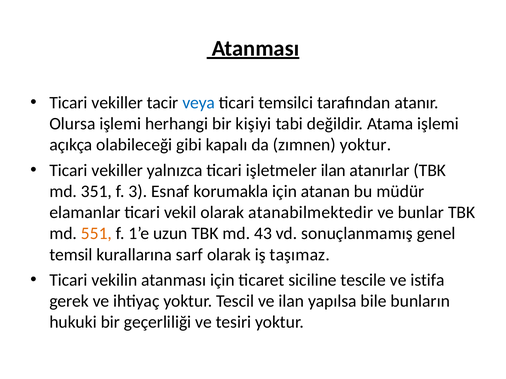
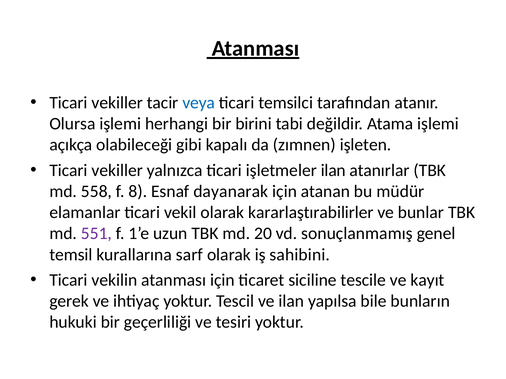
kişiyi: kişiyi -> birini (254, 124)
zımnen yoktur: yoktur -> işleten (366, 145)
351: 351 -> 558 (96, 192)
3: 3 -> 8 (138, 192)
korumakla: korumakla -> dayanarak (231, 192)
atanabilmektedir: atanabilmektedir -> kararlaştırabilirler (311, 213)
551 colour: orange -> purple (96, 234)
43: 43 -> 20 (263, 234)
taşımaz: taşımaz -> sahibini (300, 255)
istifa: istifa -> kayıt (427, 280)
